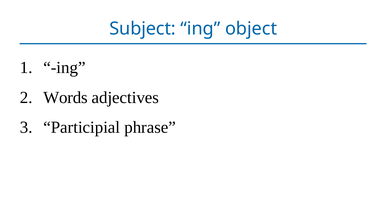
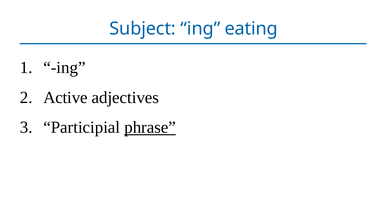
object: object -> eating (251, 29)
Words: Words -> Active (65, 98)
phrase underline: none -> present (150, 127)
